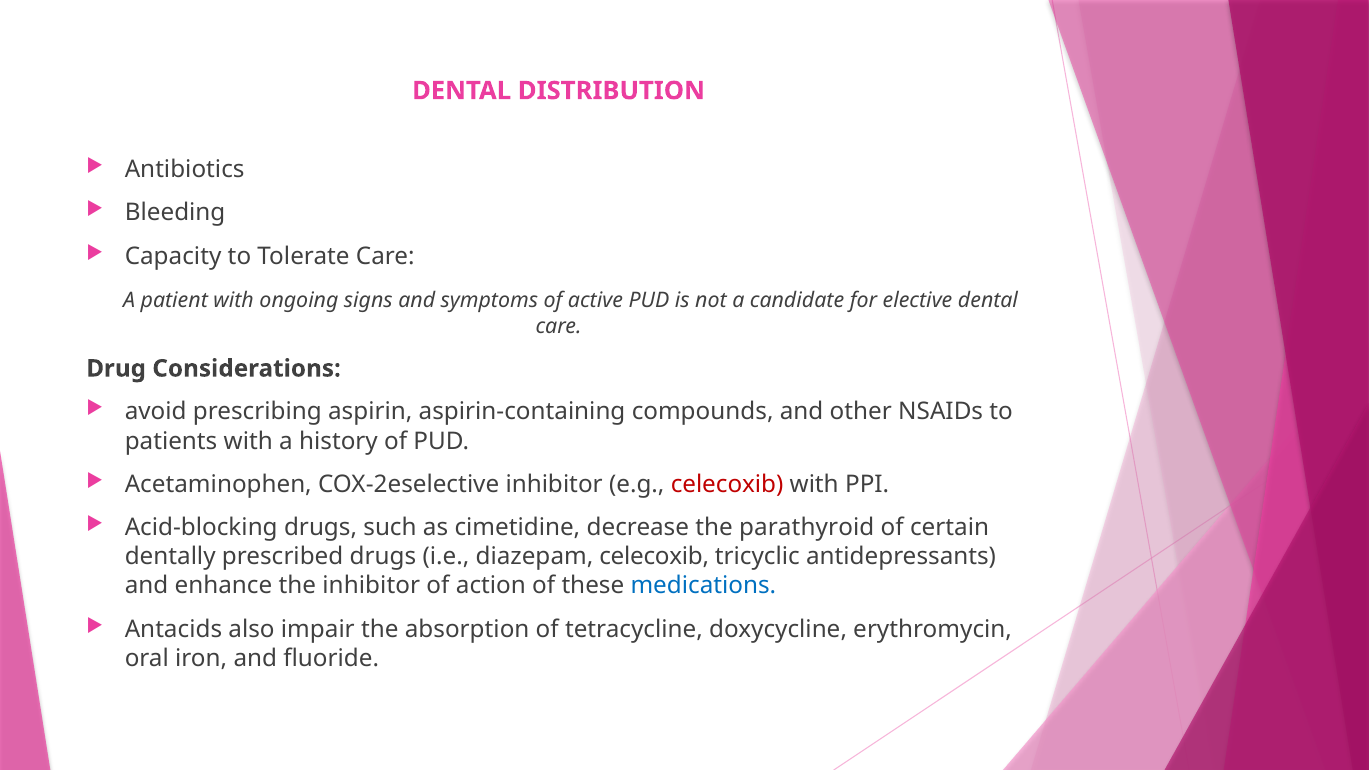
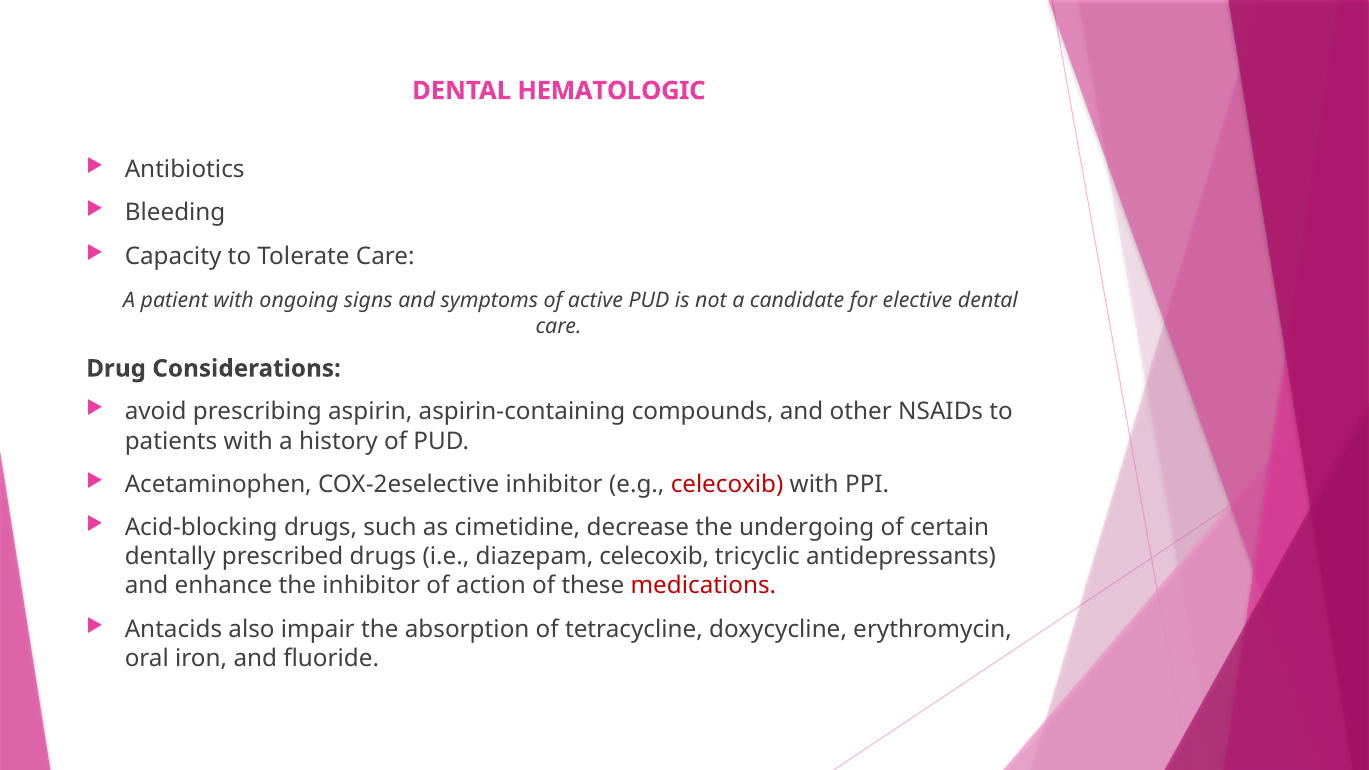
DISTRIBUTION: DISTRIBUTION -> HEMATOLOGIC (612, 91)
parathyroid: parathyroid -> undergoing (807, 528)
medications colour: blue -> red (703, 586)
